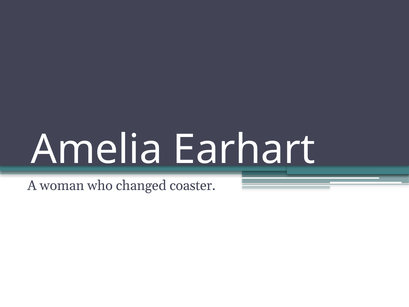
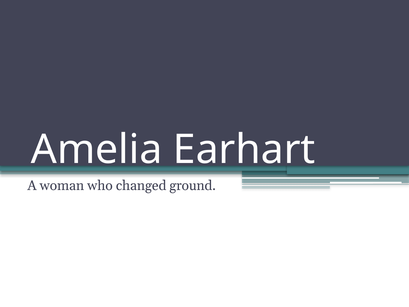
coaster: coaster -> ground (193, 186)
